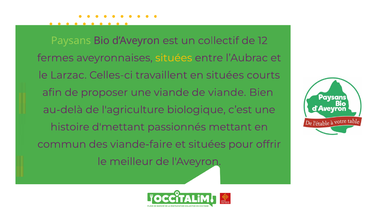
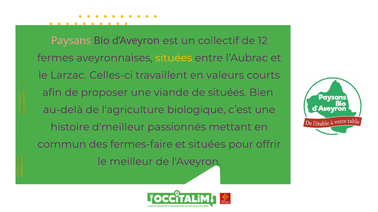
Paysans colour: light green -> pink (71, 41)
en situées: situées -> valeurs (225, 75)
de viande: viande -> situées (227, 93)
d'mettant: d'mettant -> d'meilleur (118, 127)
viande-faire: viande-faire -> fermes-faire (141, 145)
